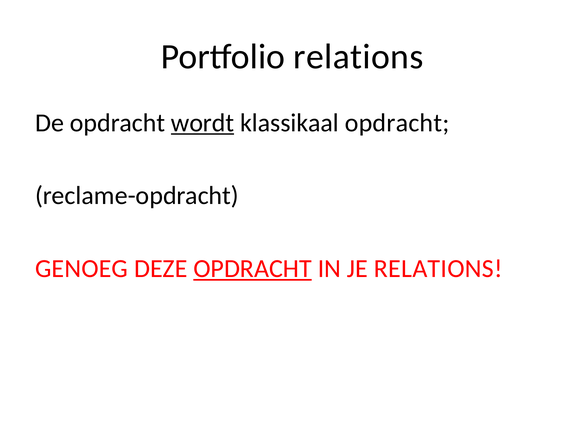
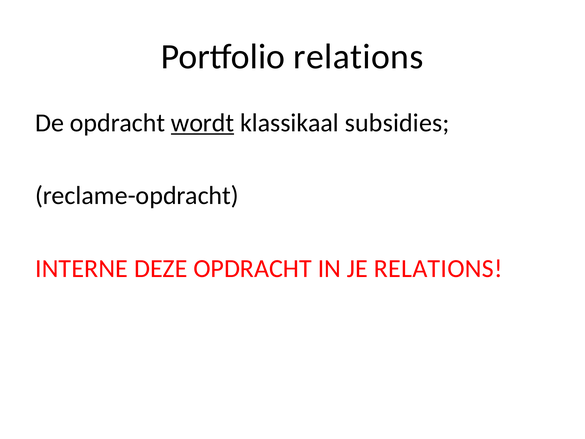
klassikaal opdracht: opdracht -> subsidies (397, 123)
GENOEG: GENOEG -> INTERNE (82, 268)
OPDRACHT underline: present -> none (253, 268)
